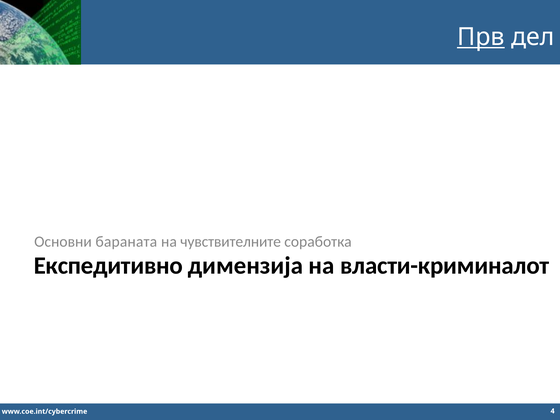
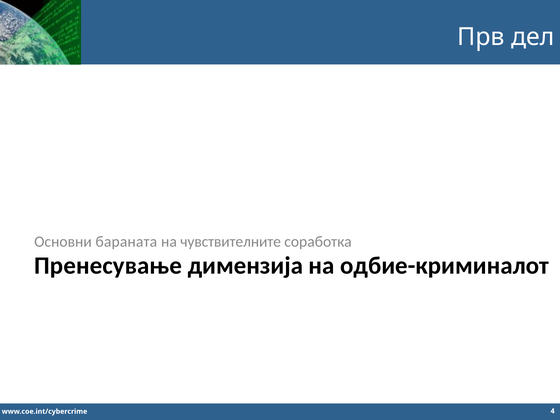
Прв underline: present -> none (481, 37)
Експедитивно: Експедитивно -> Пренесување (108, 266)
власти-криминалот: власти-криминалот -> одбие-криминалот (445, 266)
